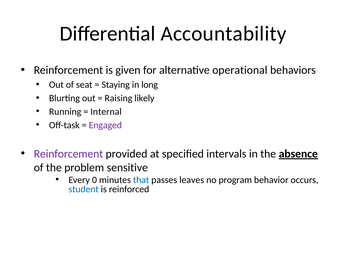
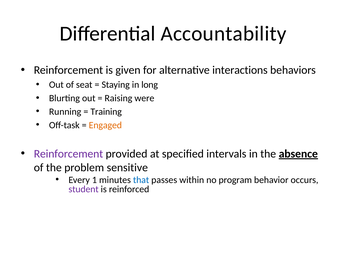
operational: operational -> interactions (240, 70)
likely: likely -> were (144, 98)
Internal: Internal -> Training (106, 112)
Engaged colour: purple -> orange (105, 125)
0: 0 -> 1 (94, 180)
leaves: leaves -> within (192, 180)
student colour: blue -> purple (84, 189)
